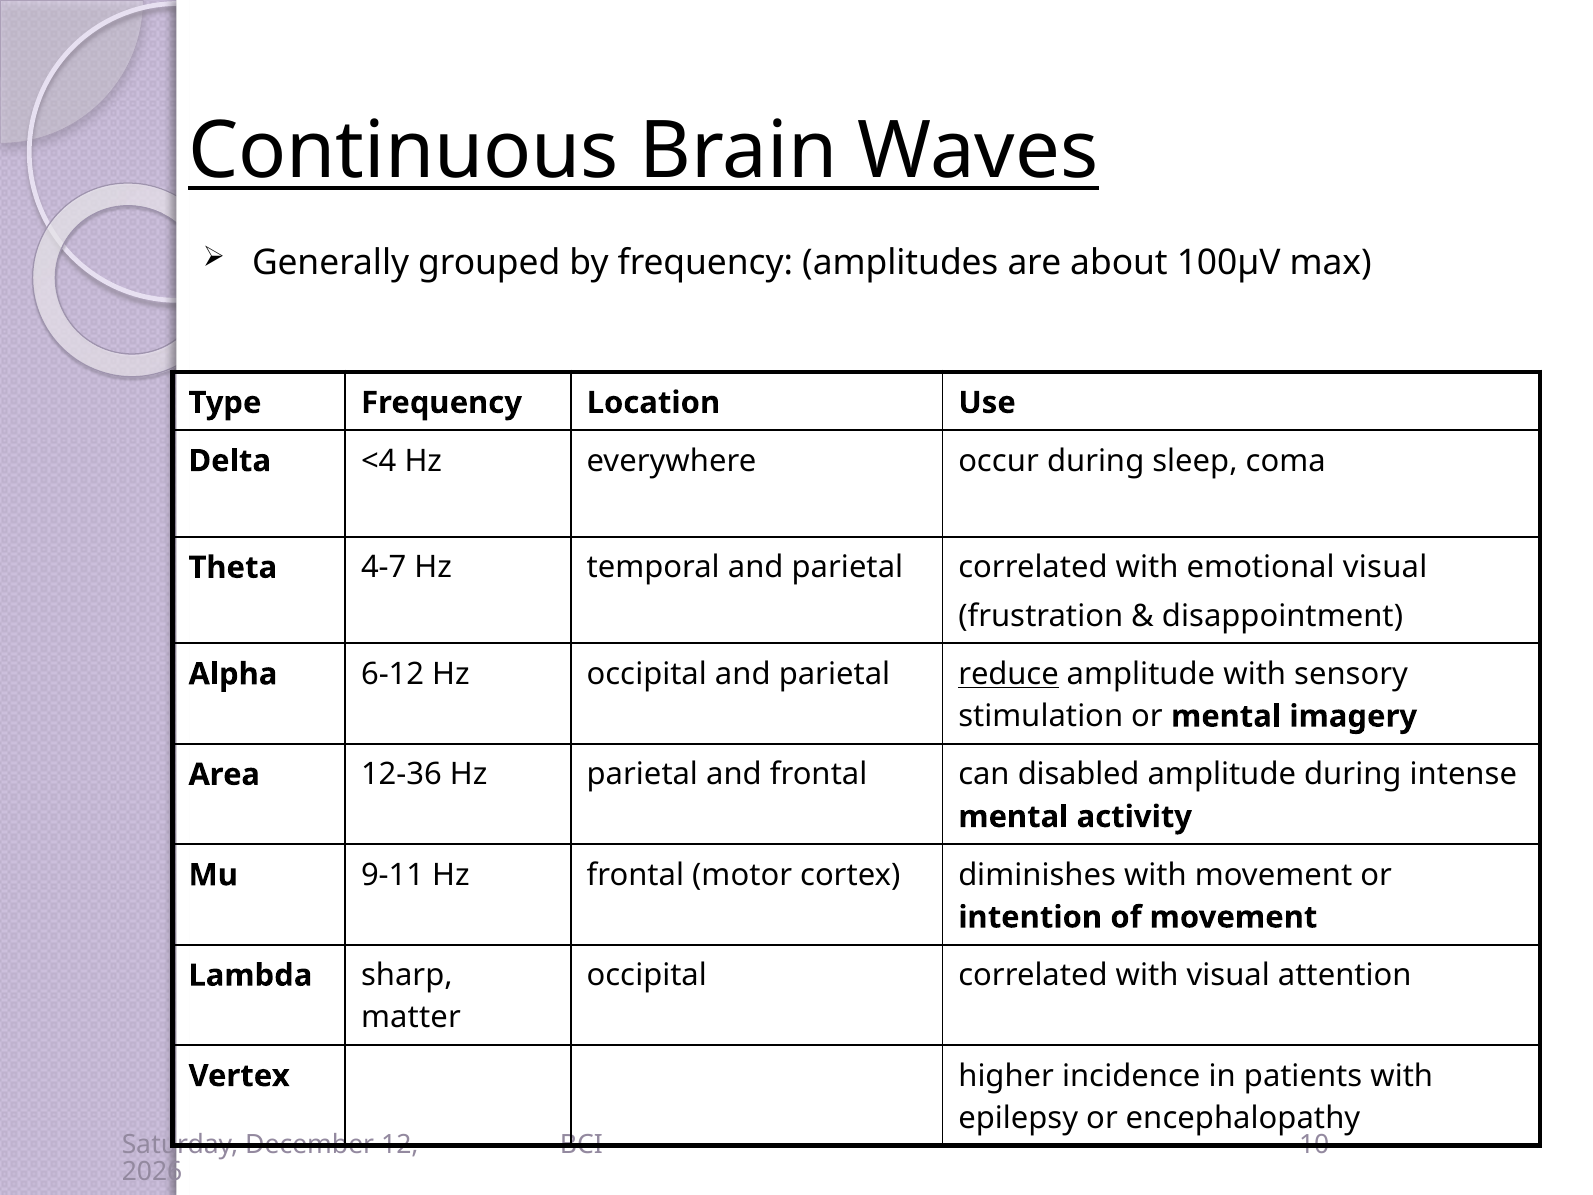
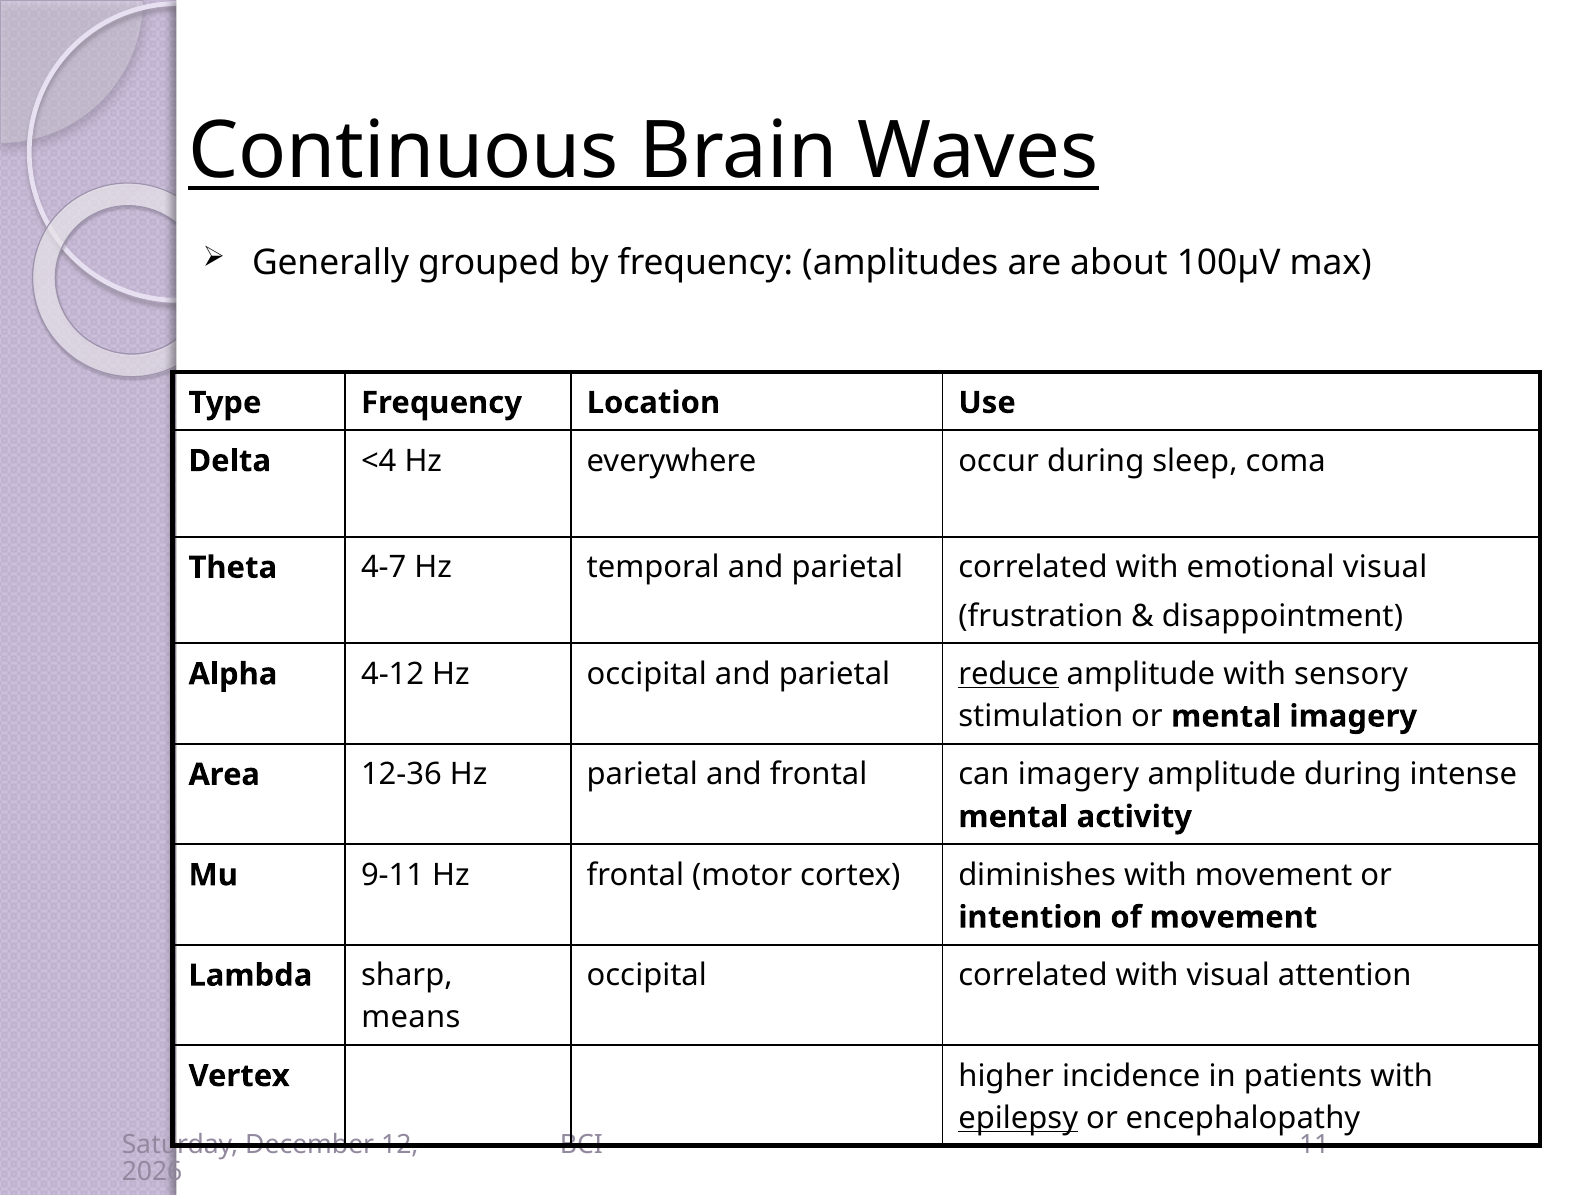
6-12: 6-12 -> 4-12 (393, 674)
can disabled: disabled -> imagery (1078, 774)
matter: matter -> means (411, 1018)
epilepsy underline: none -> present (1018, 1118)
10: 10 -> 11 (1314, 1145)
